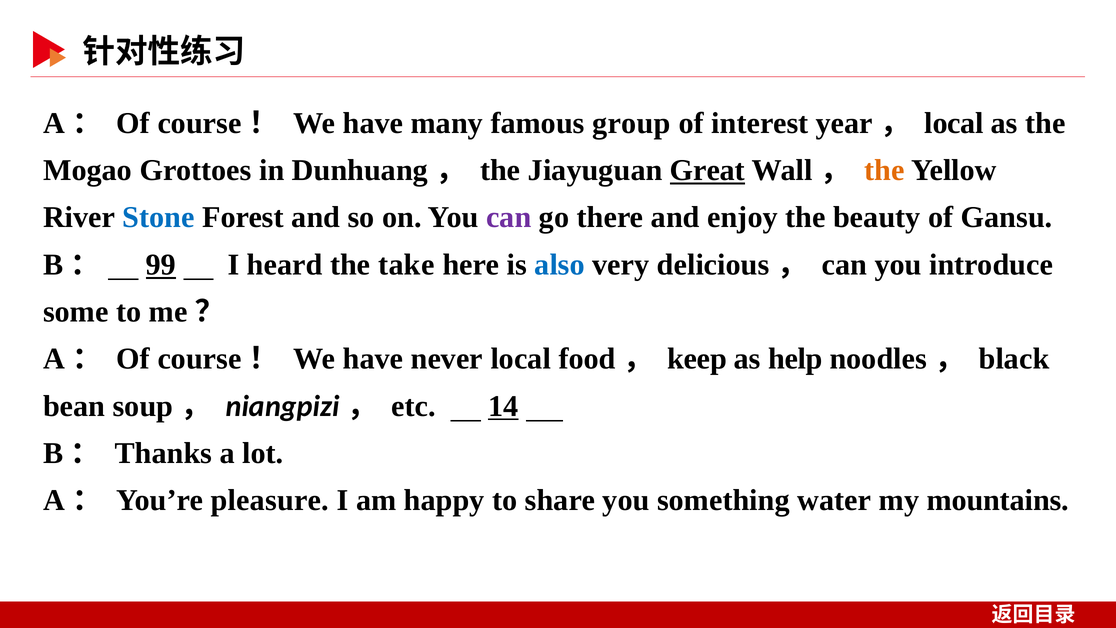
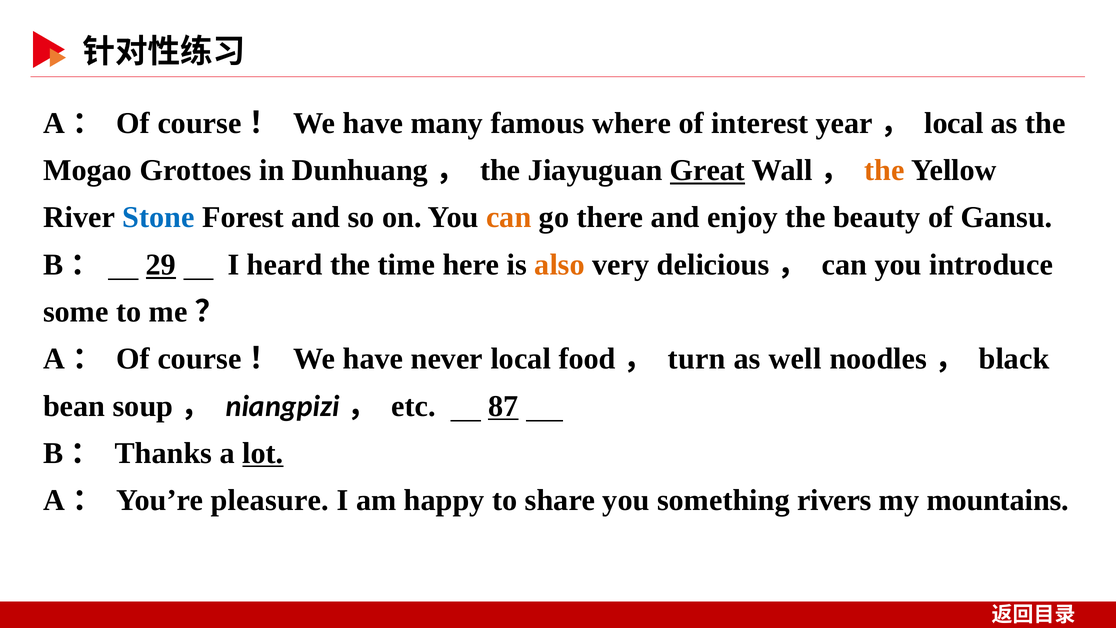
group: group -> where (632, 123)
can colour: purple -> orange (509, 217)
99: 99 -> 29 (161, 265)
take: take -> time (406, 265)
also colour: blue -> orange (560, 265)
keep: keep -> turn (697, 359)
help: help -> well (795, 359)
14: 14 -> 87 (503, 406)
lot underline: none -> present (263, 453)
water: water -> rivers (834, 500)
